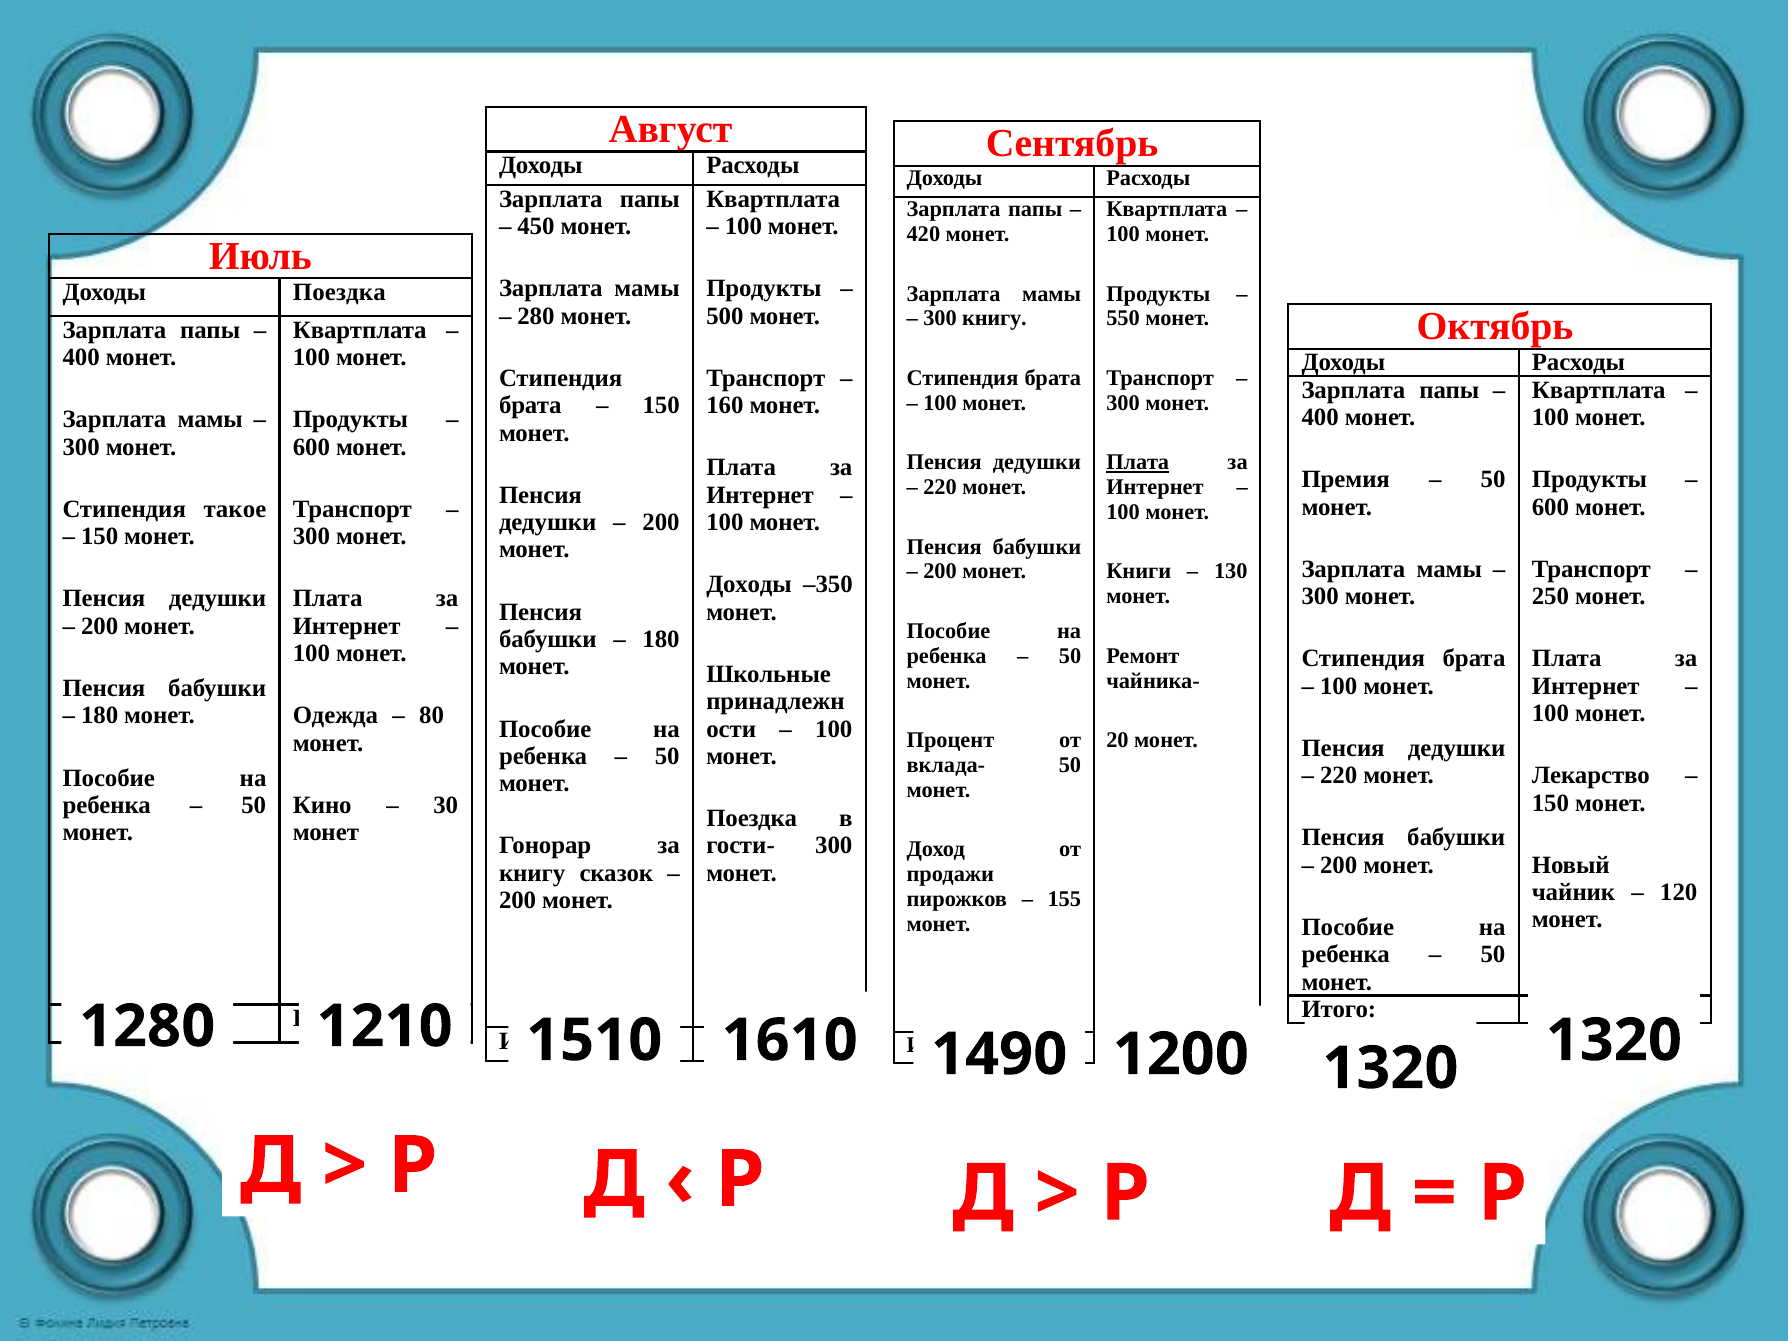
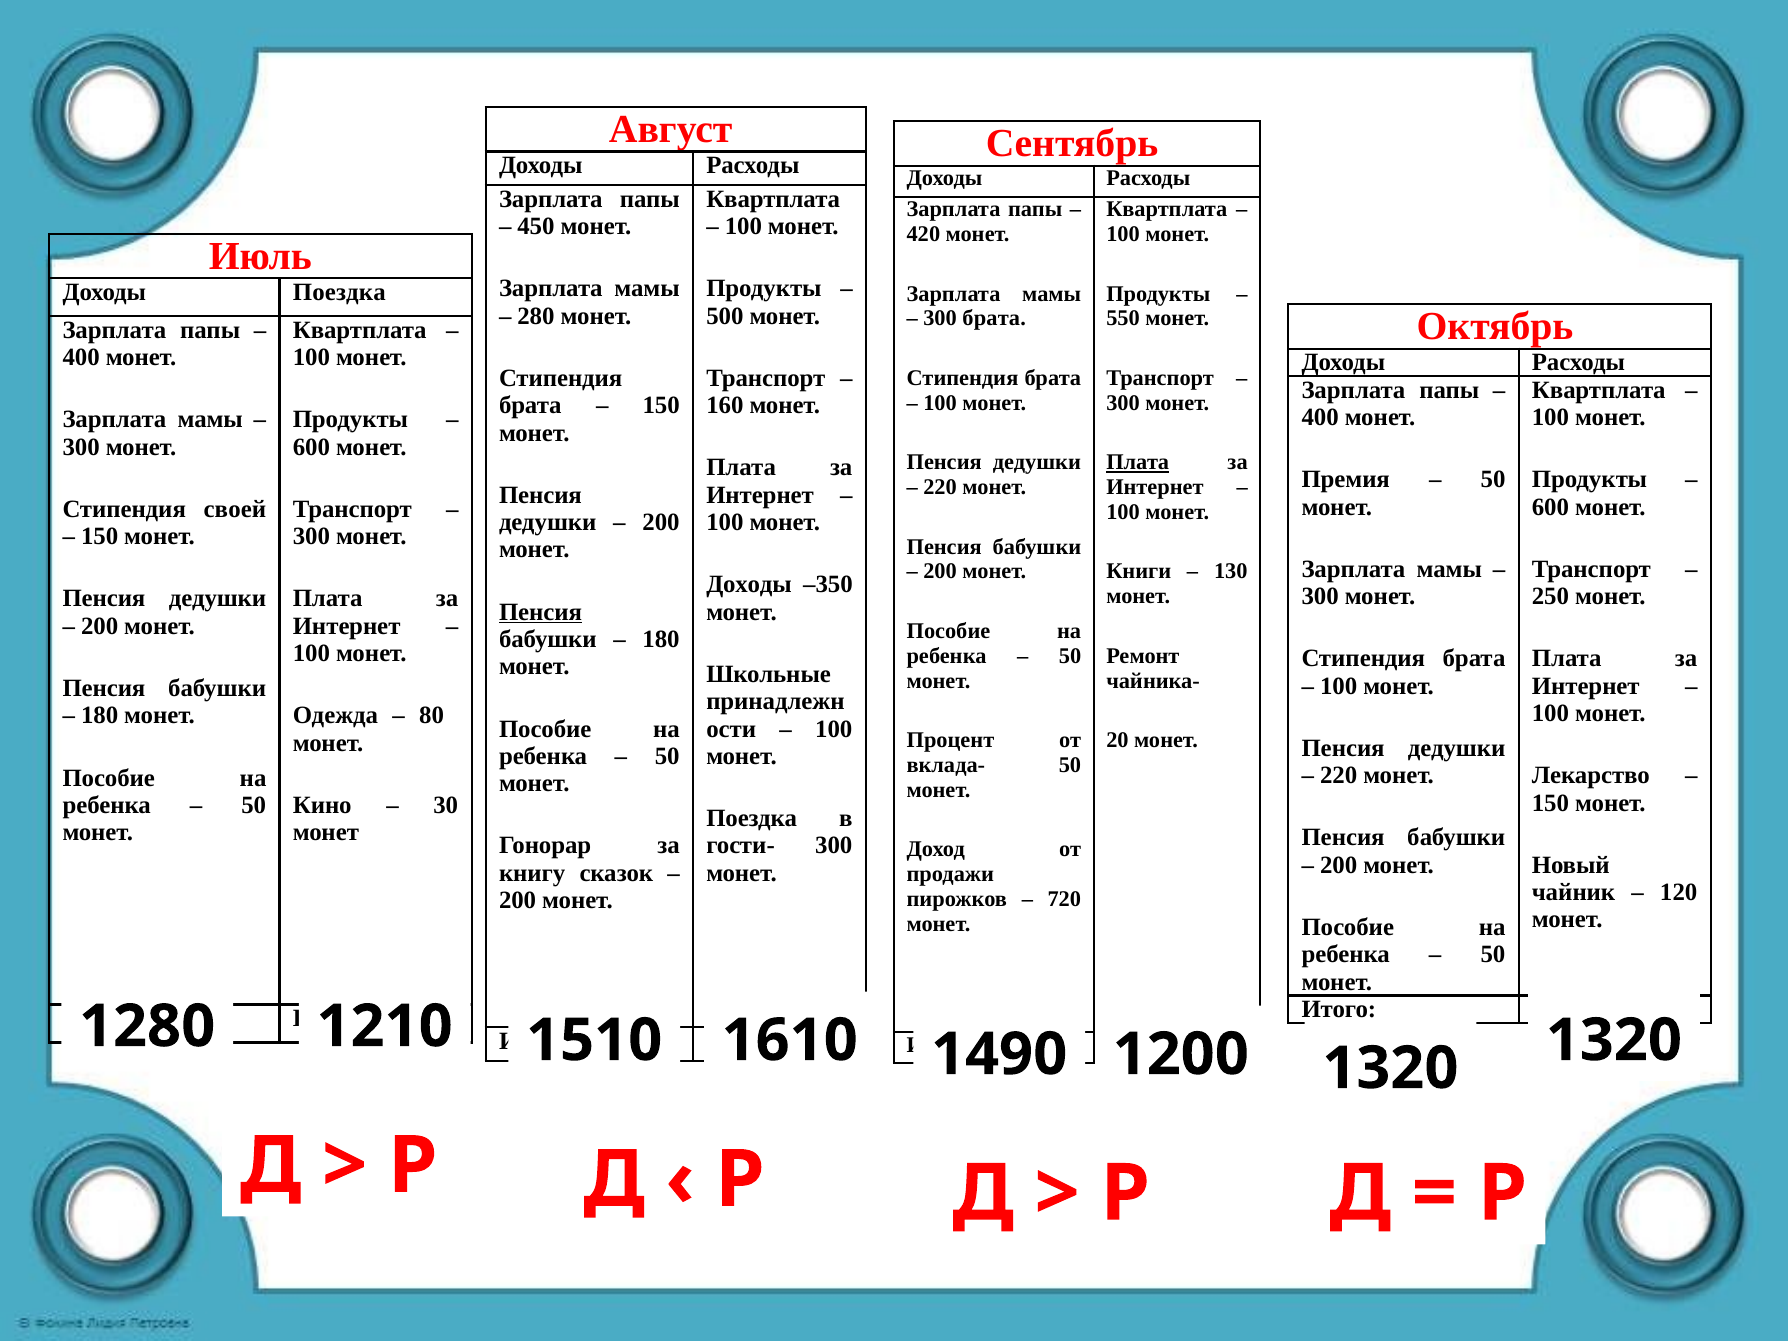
300 книгу: книгу -> брата (994, 319)
такое: такое -> своей (235, 509)
Пенсия underline: none -> present (540, 612)
155: 155 -> 720 (1064, 899)
